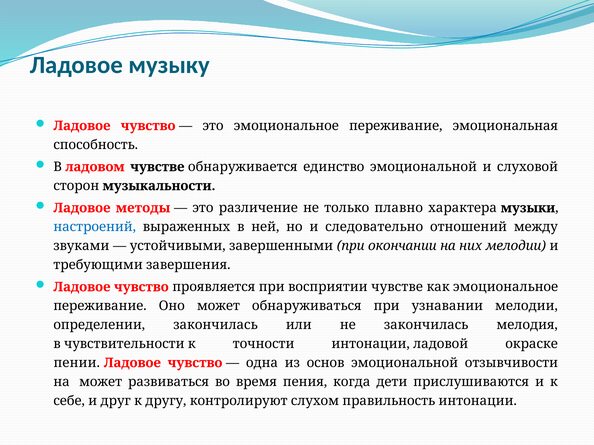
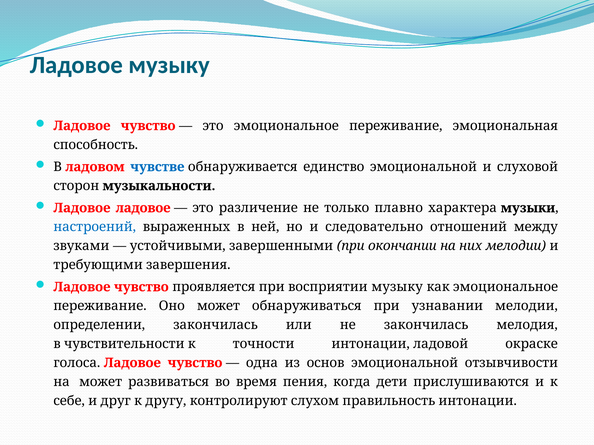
чувстве colour: black -> blue (157, 167)
Ладовое методы: методы -> ладовое (143, 208)
восприятии чувстве: чувстве -> музыку (397, 287)
пении: пении -> голоса (77, 363)
